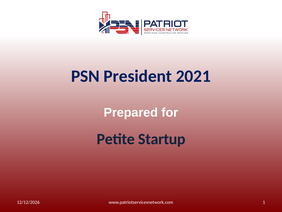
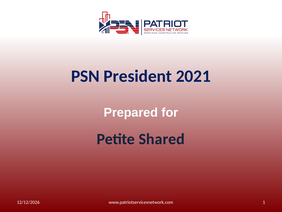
Startup: Startup -> Shared (162, 139)
